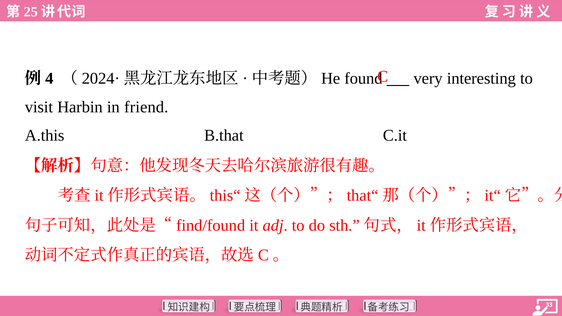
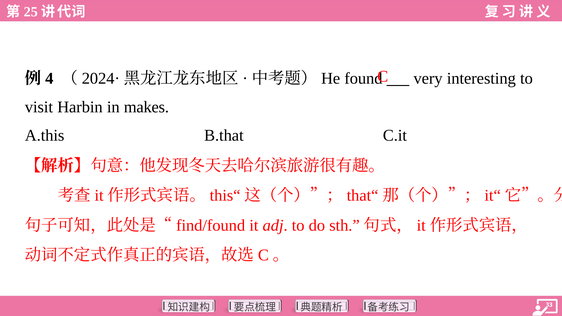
friend: friend -> makes (146, 107)
